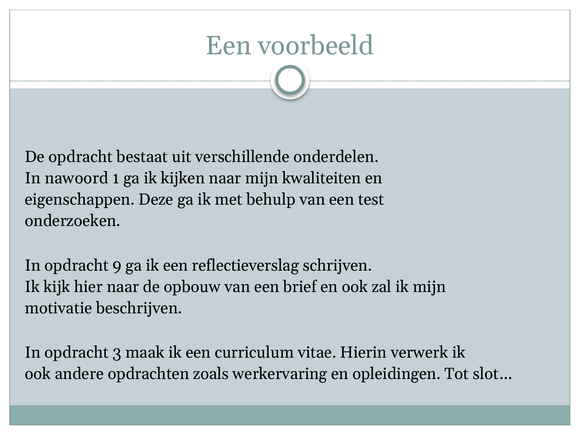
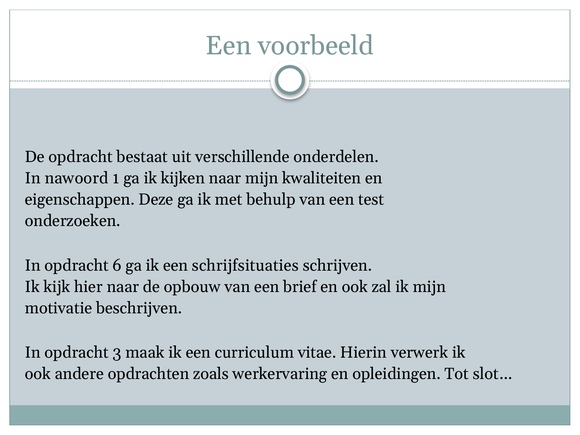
9: 9 -> 6 (117, 265)
reflectieverslag: reflectieverslag -> schrijfsituaties (245, 265)
